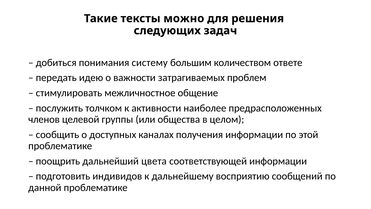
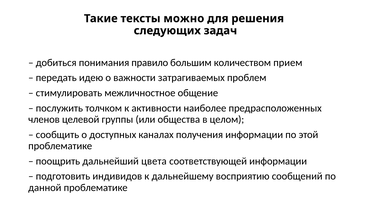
систему: систему -> правило (150, 63)
ответе: ответе -> прием (288, 63)
